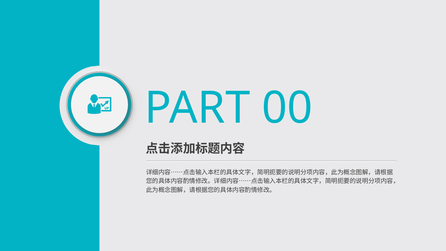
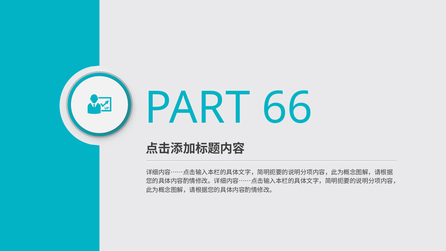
00: 00 -> 66 (287, 108)
